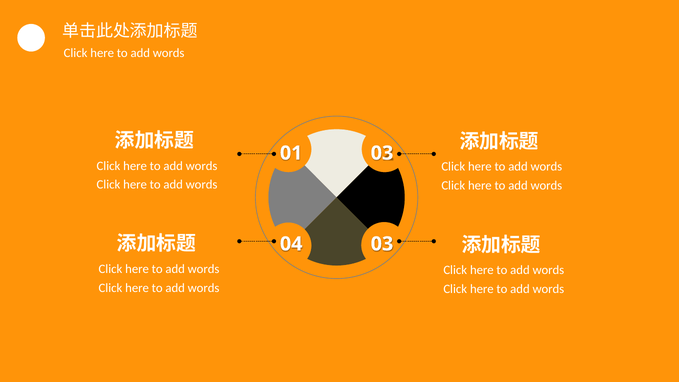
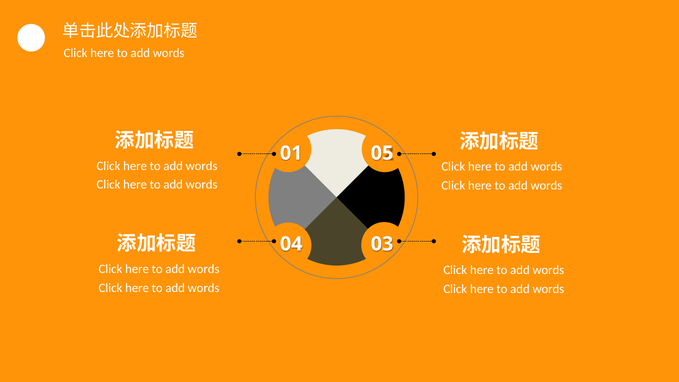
01 03: 03 -> 05 (382, 153)
